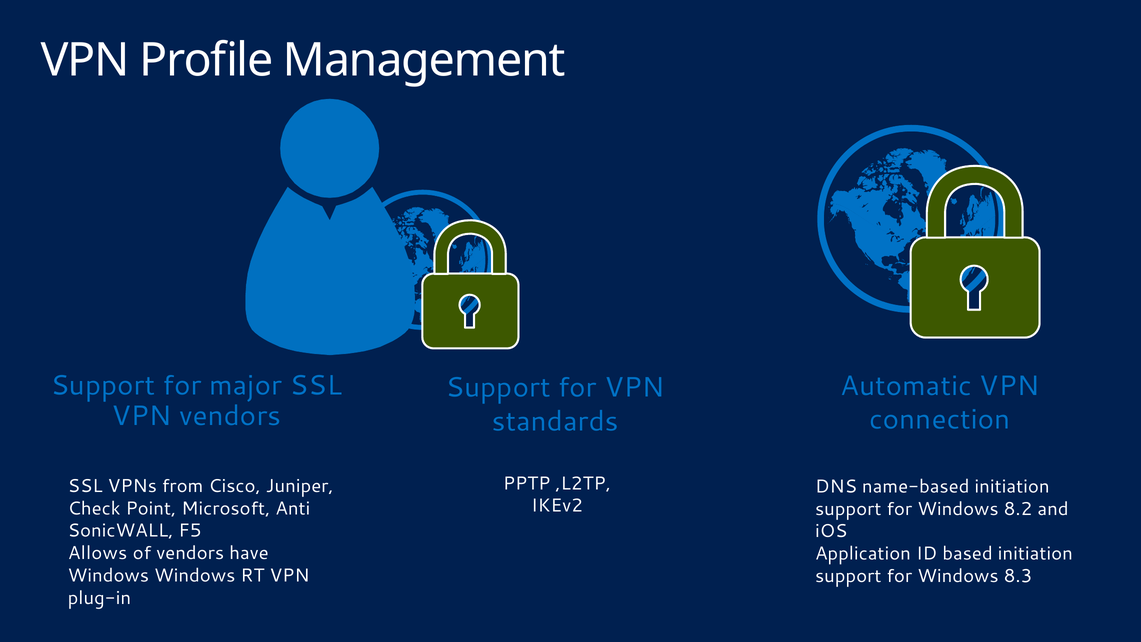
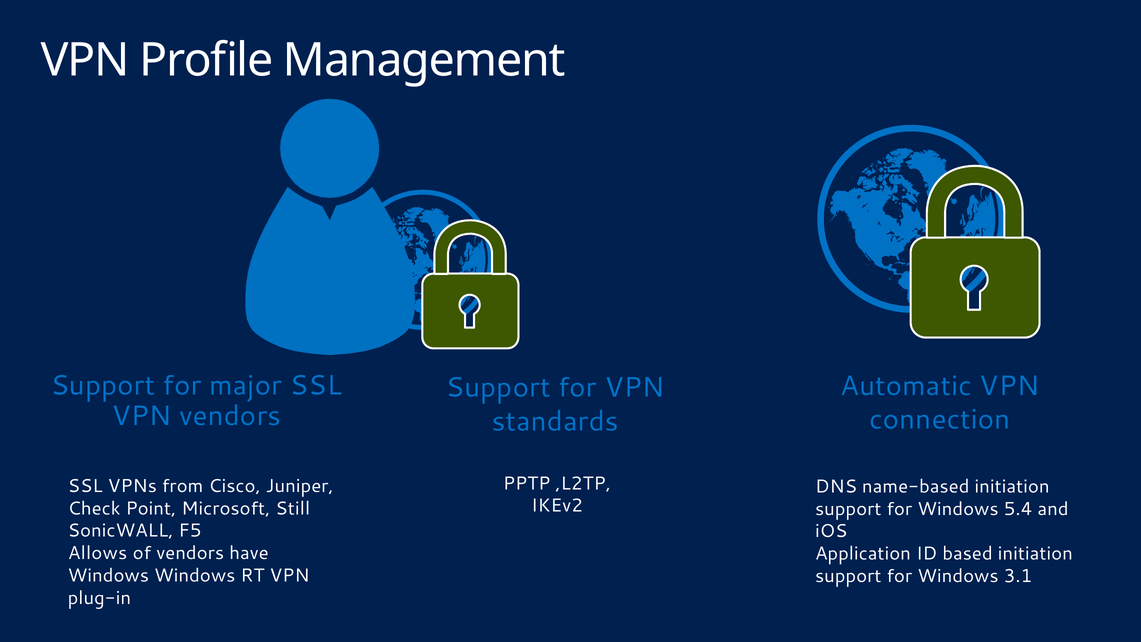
Anti: Anti -> Still (293, 508)
8.2: 8.2 -> 5.4 (1018, 509)
8.3: 8.3 -> 3.1 (1018, 576)
